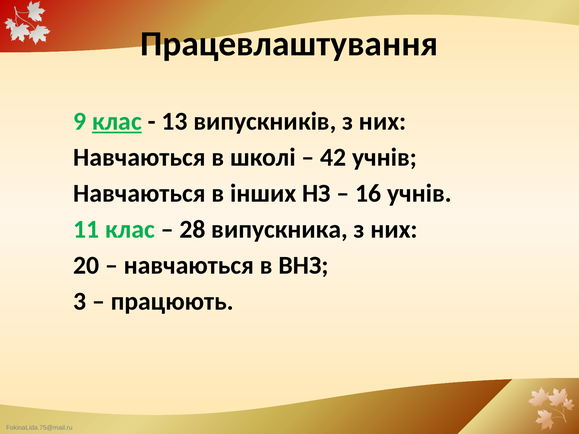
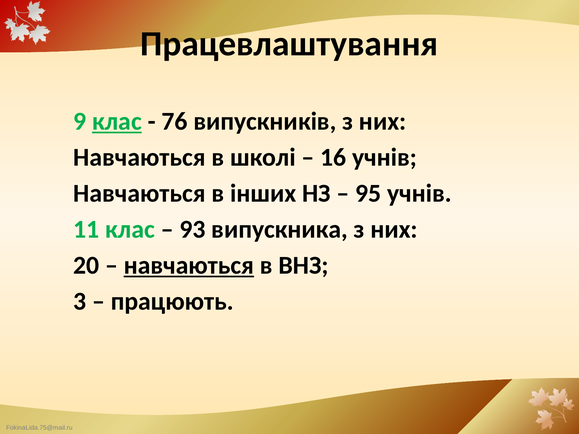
13: 13 -> 76 (174, 121)
42: 42 -> 16 (333, 157)
16: 16 -> 95 (368, 193)
28: 28 -> 93 (192, 230)
навчаються underline: none -> present (189, 266)
